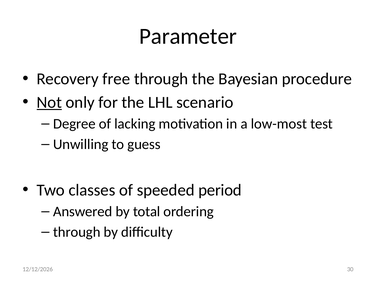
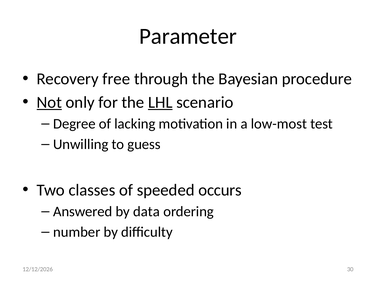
LHL underline: none -> present (160, 102)
period: period -> occurs (220, 190)
total: total -> data (146, 212)
through: through -> number (77, 232)
